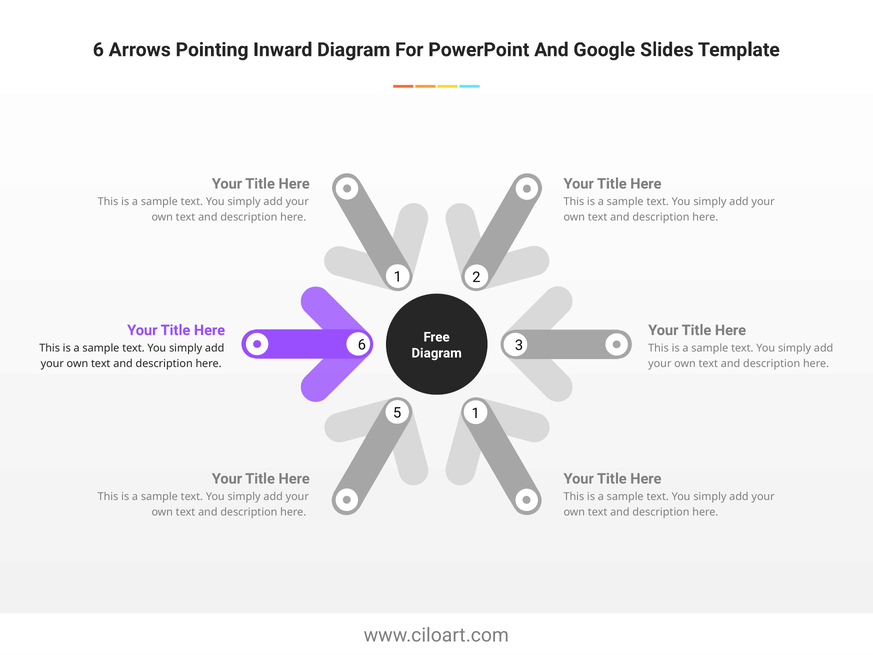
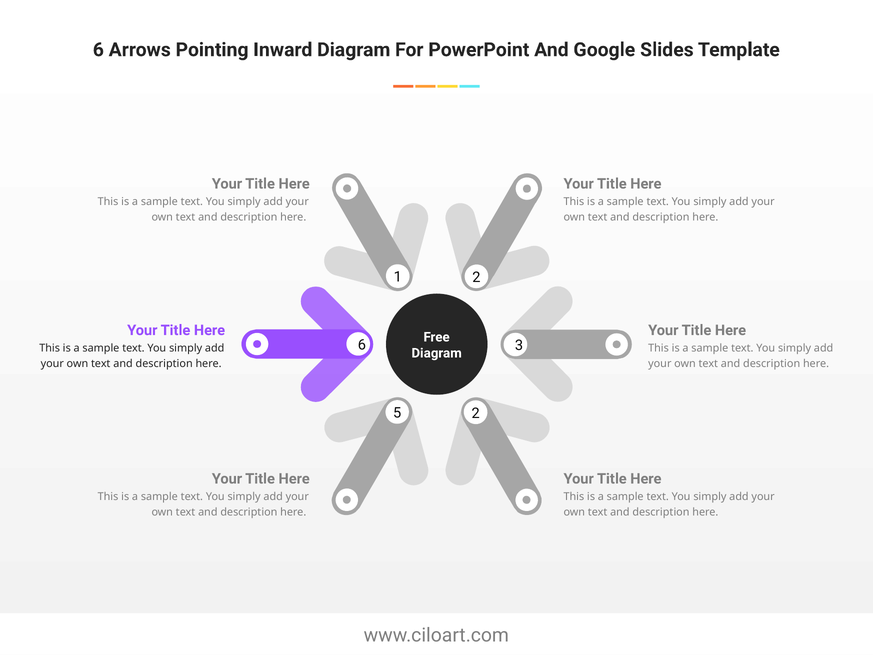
5 1: 1 -> 2 (476, 413)
